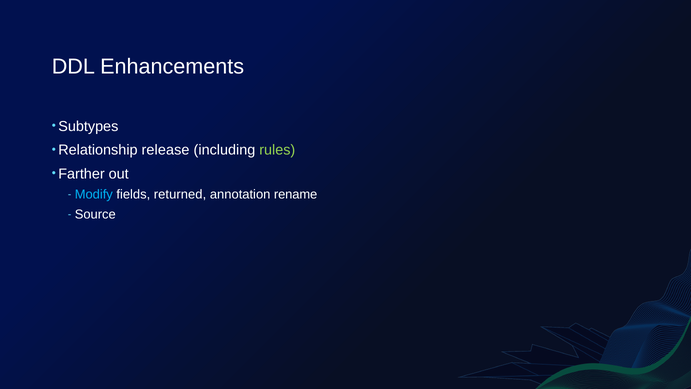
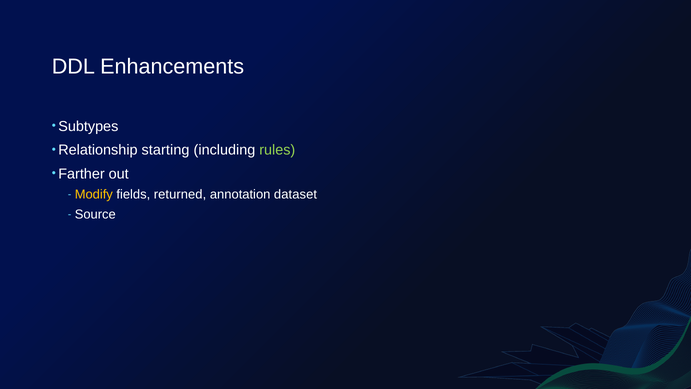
release: release -> starting (166, 150)
Modify colour: light blue -> yellow (94, 194)
rename: rename -> dataset (296, 194)
